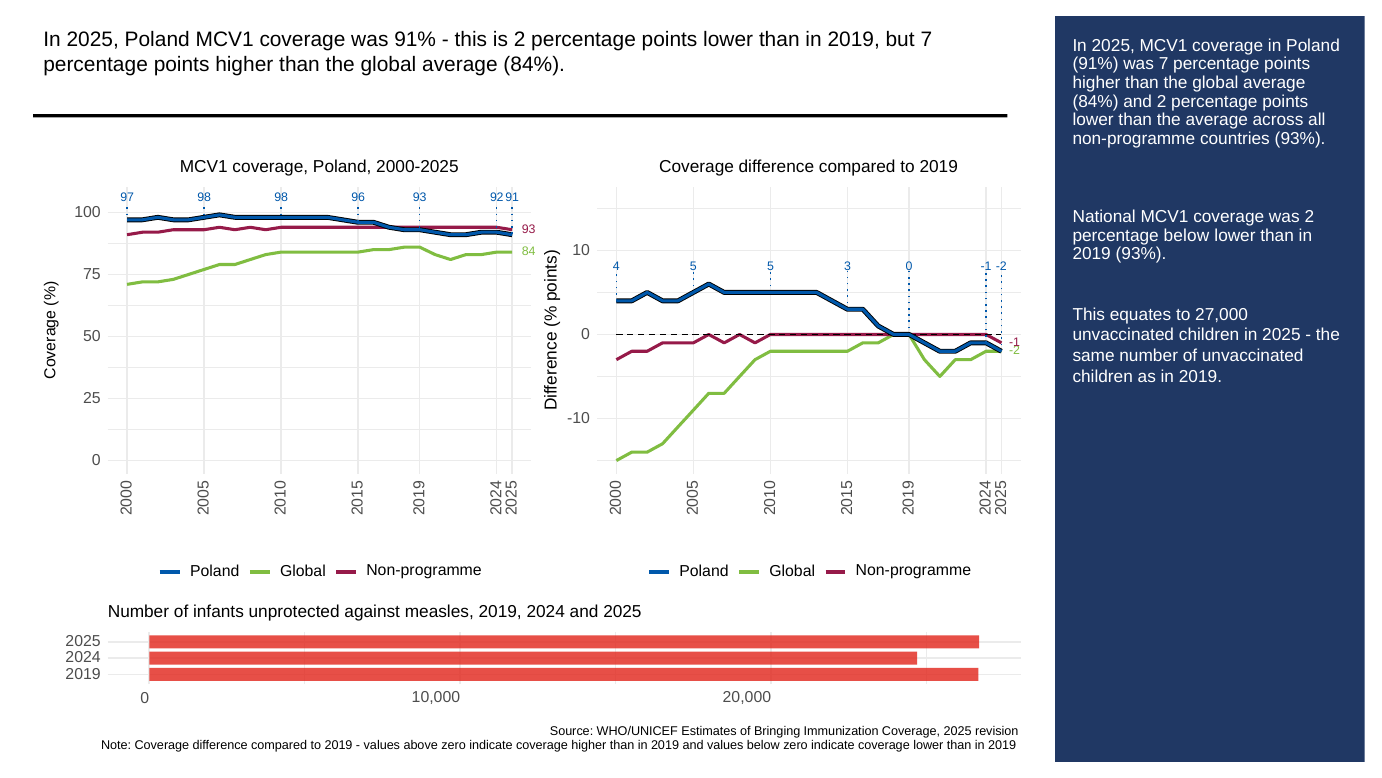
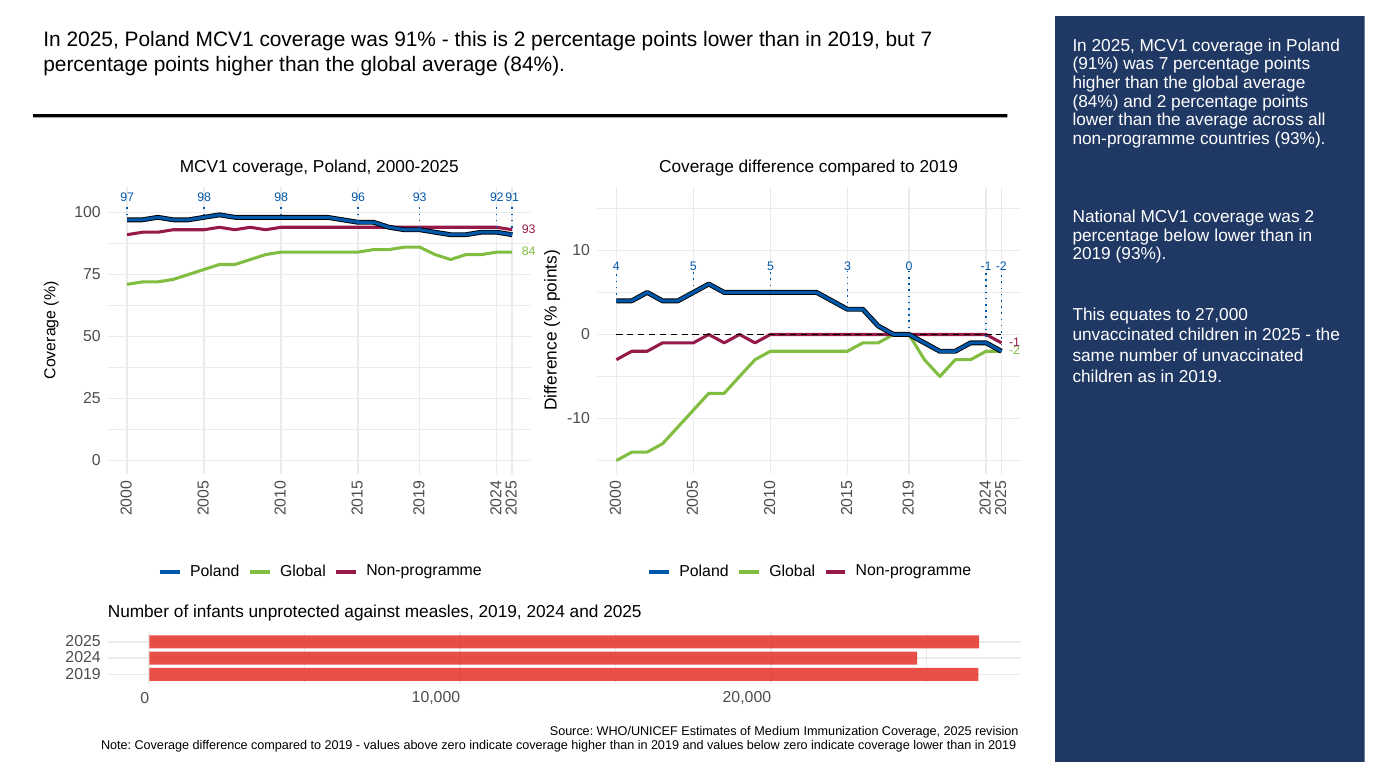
Bringing: Bringing -> Medium (777, 731)
